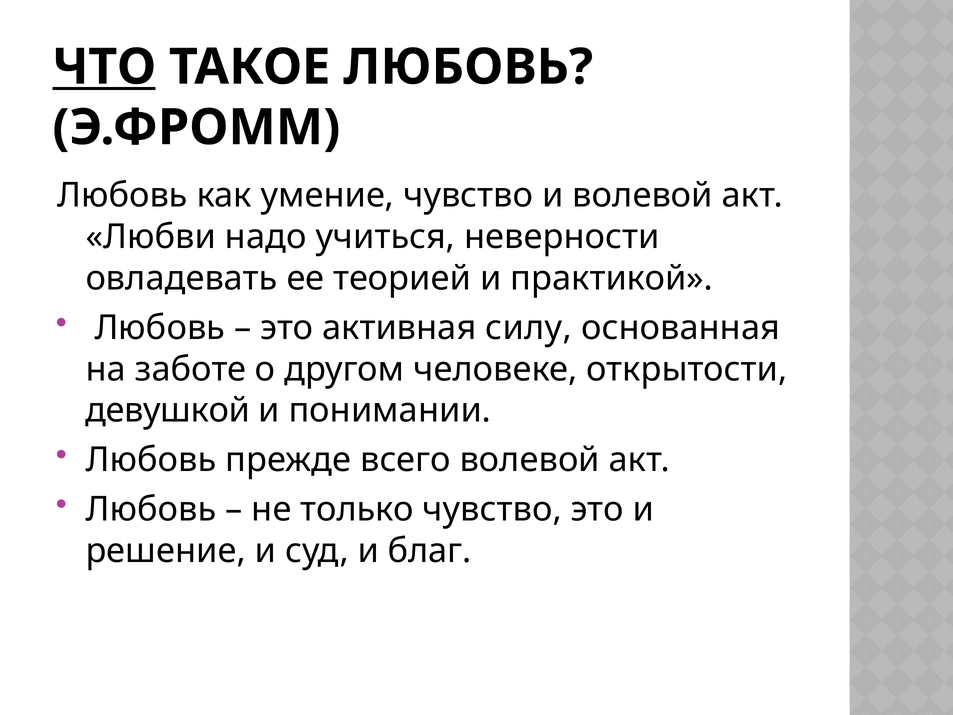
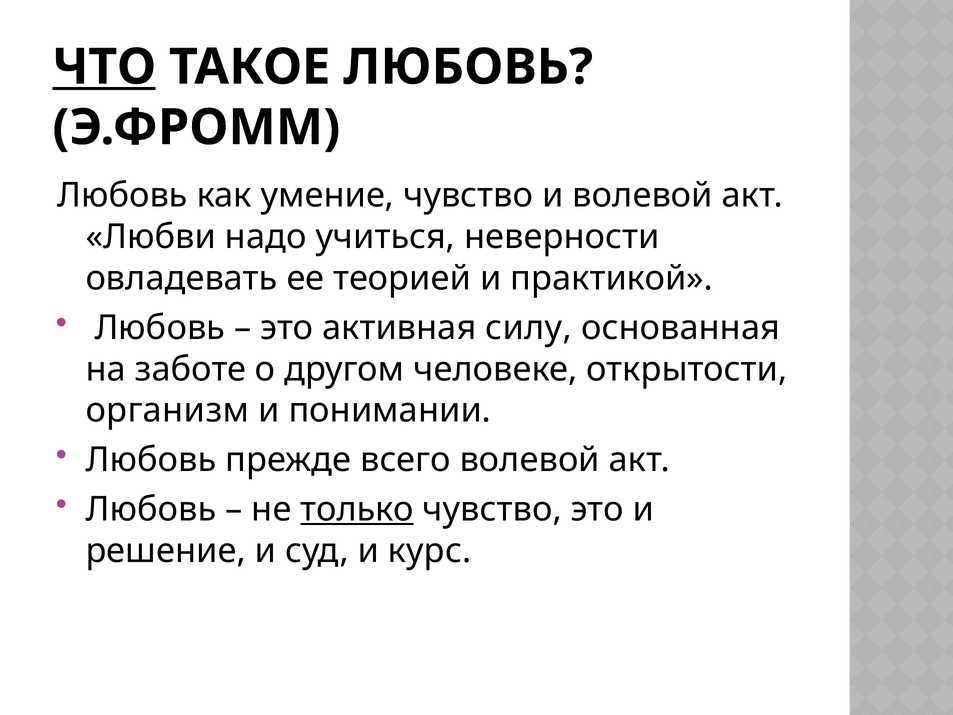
девушкой: девушкой -> организм (167, 410)
только underline: none -> present (357, 509)
благ: благ -> курс (430, 551)
